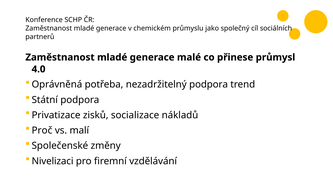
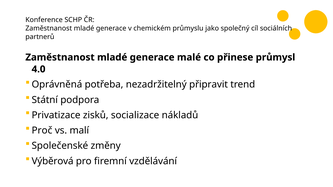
nezadržitelný podpora: podpora -> připravit (209, 85)
Nivelizaci: Nivelizaci -> Výběrová (53, 161)
